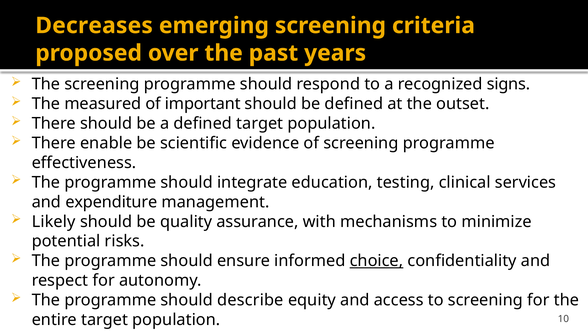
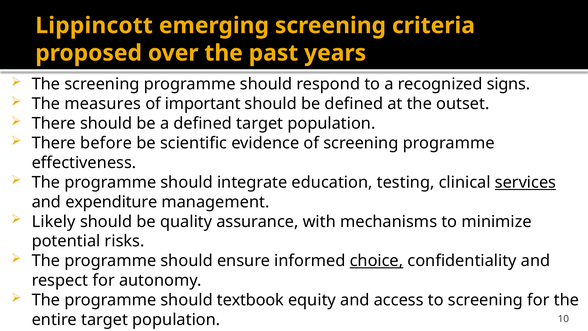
Decreases: Decreases -> Lippincott (94, 26)
measured: measured -> measures (103, 104)
enable: enable -> before (106, 143)
services underline: none -> present (525, 182)
describe: describe -> textbook (250, 300)
